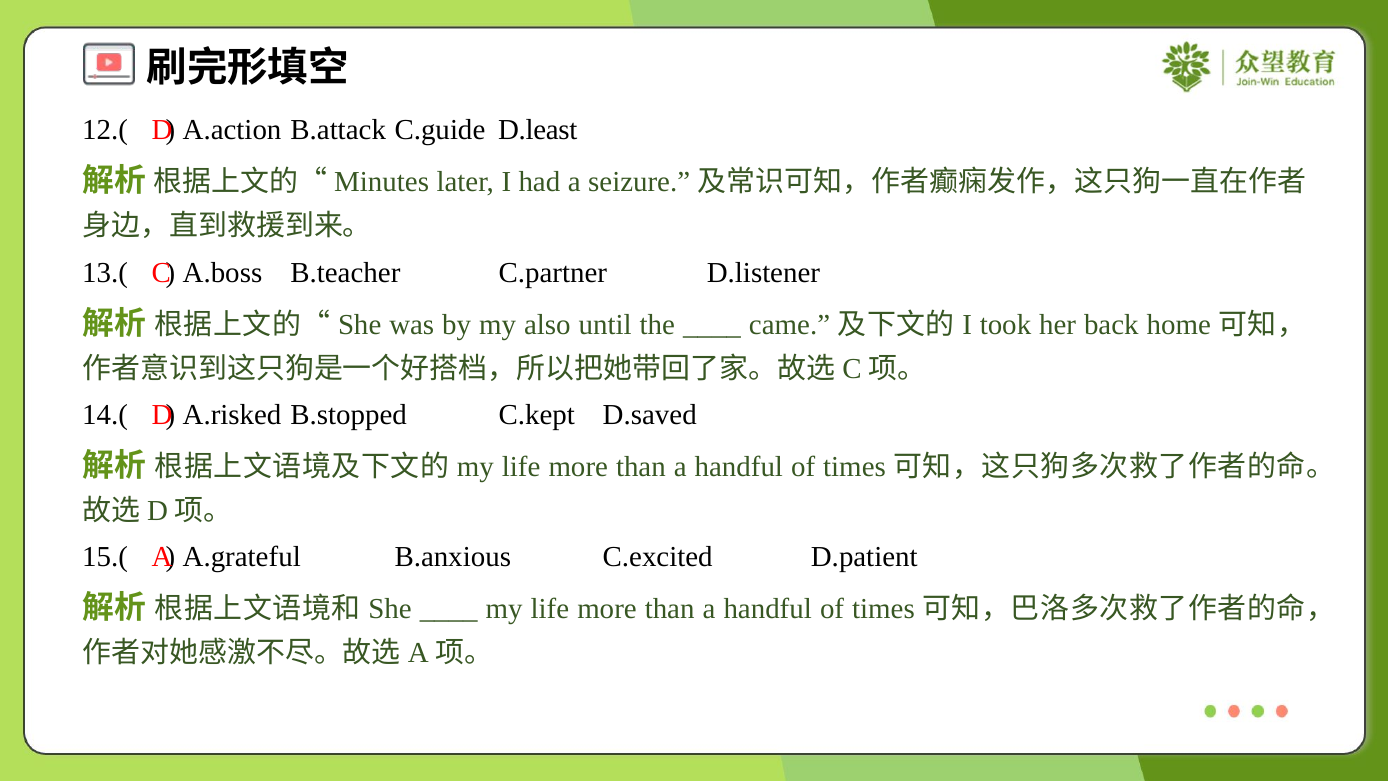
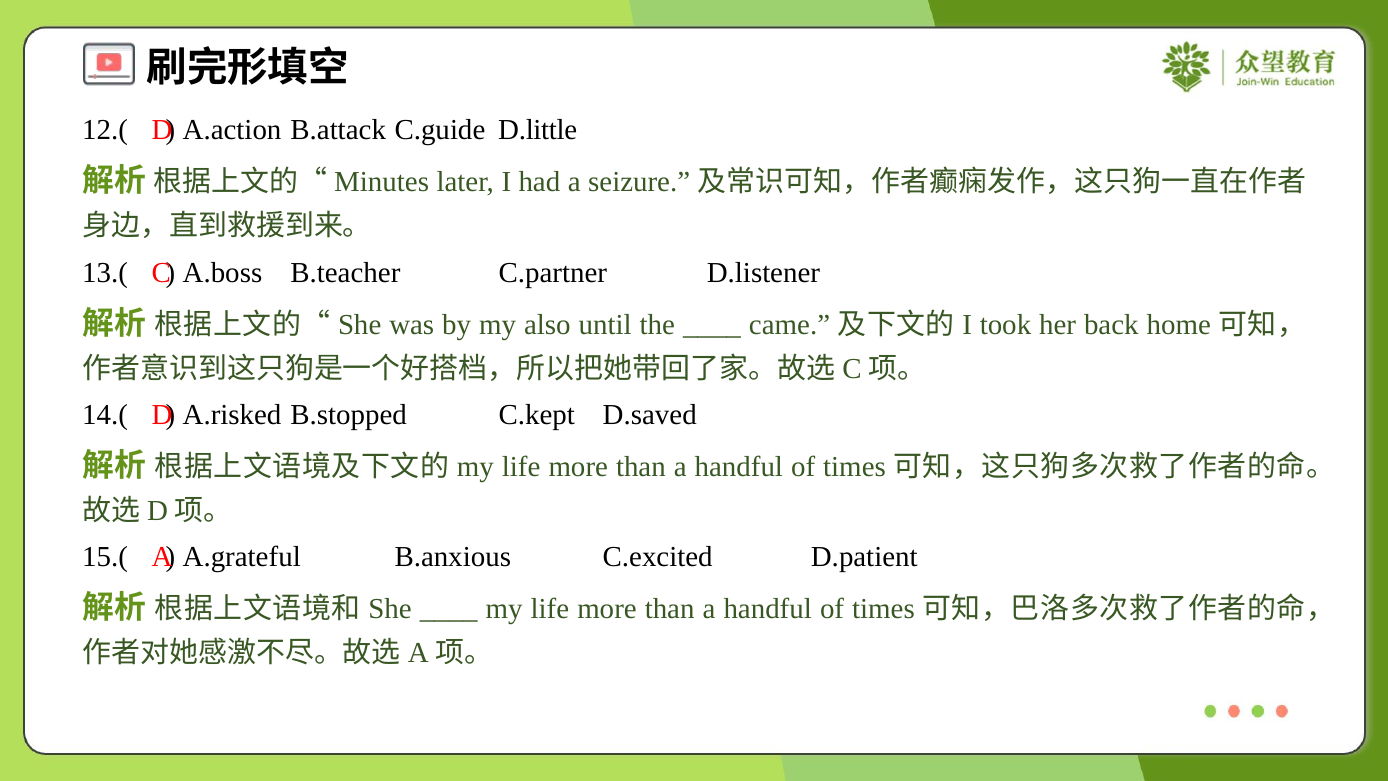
D.least: D.least -> D.little (538, 130)
